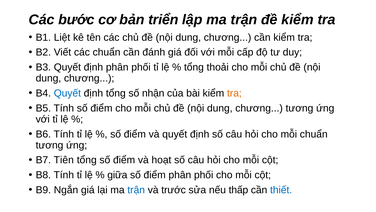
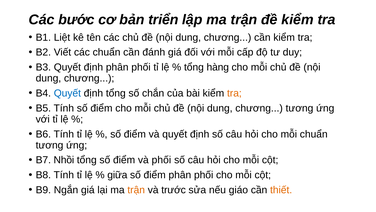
thoải: thoải -> hàng (218, 67)
nhận: nhận -> chắn (153, 93)
Tiên: Tiên -> Nhồi (64, 160)
và hoạt: hoạt -> phối (161, 160)
trận colour: blue -> orange (136, 190)
thấp: thấp -> giáo (238, 190)
thiết colour: blue -> orange (281, 190)
